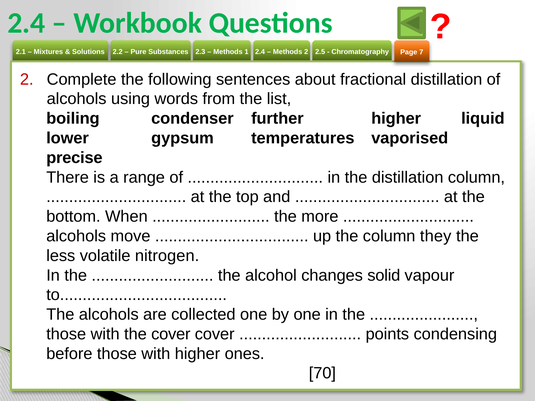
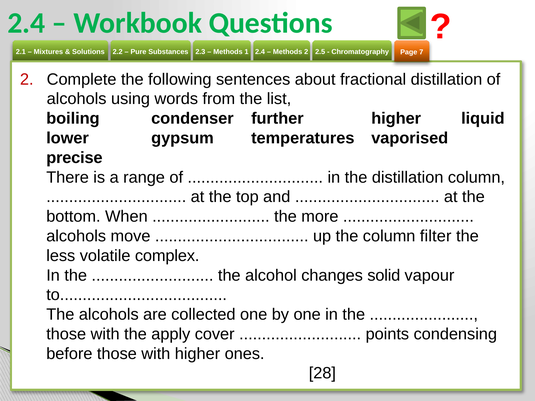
they: they -> filter (436, 236)
nitrogen: nitrogen -> complex (167, 256)
the cover: cover -> apply (171, 334)
70: 70 -> 28 (322, 374)
